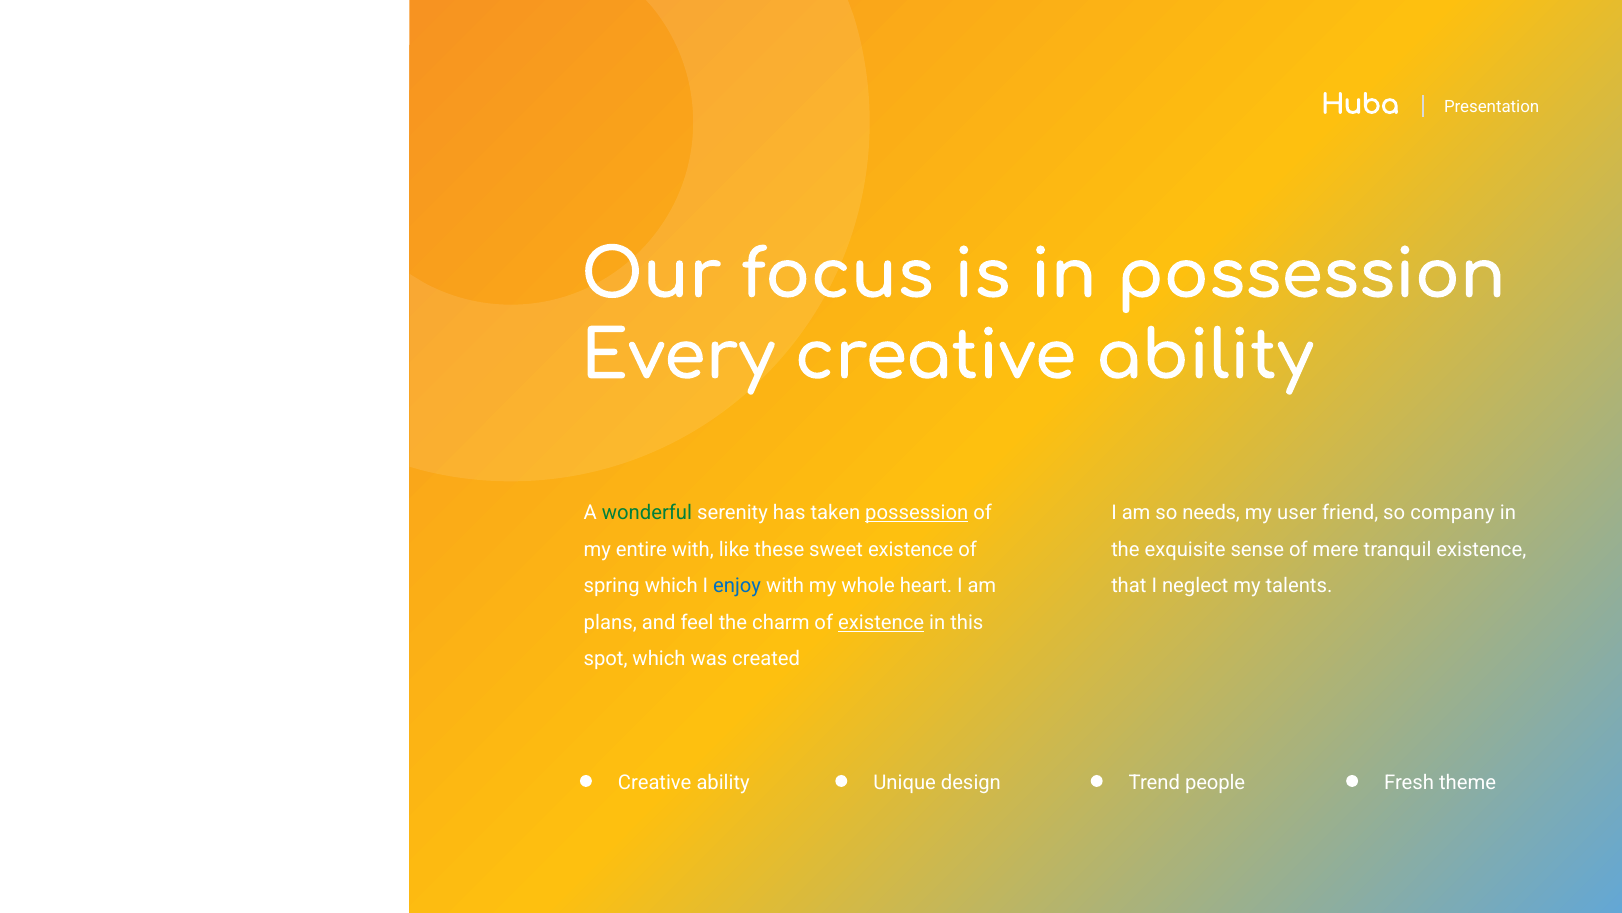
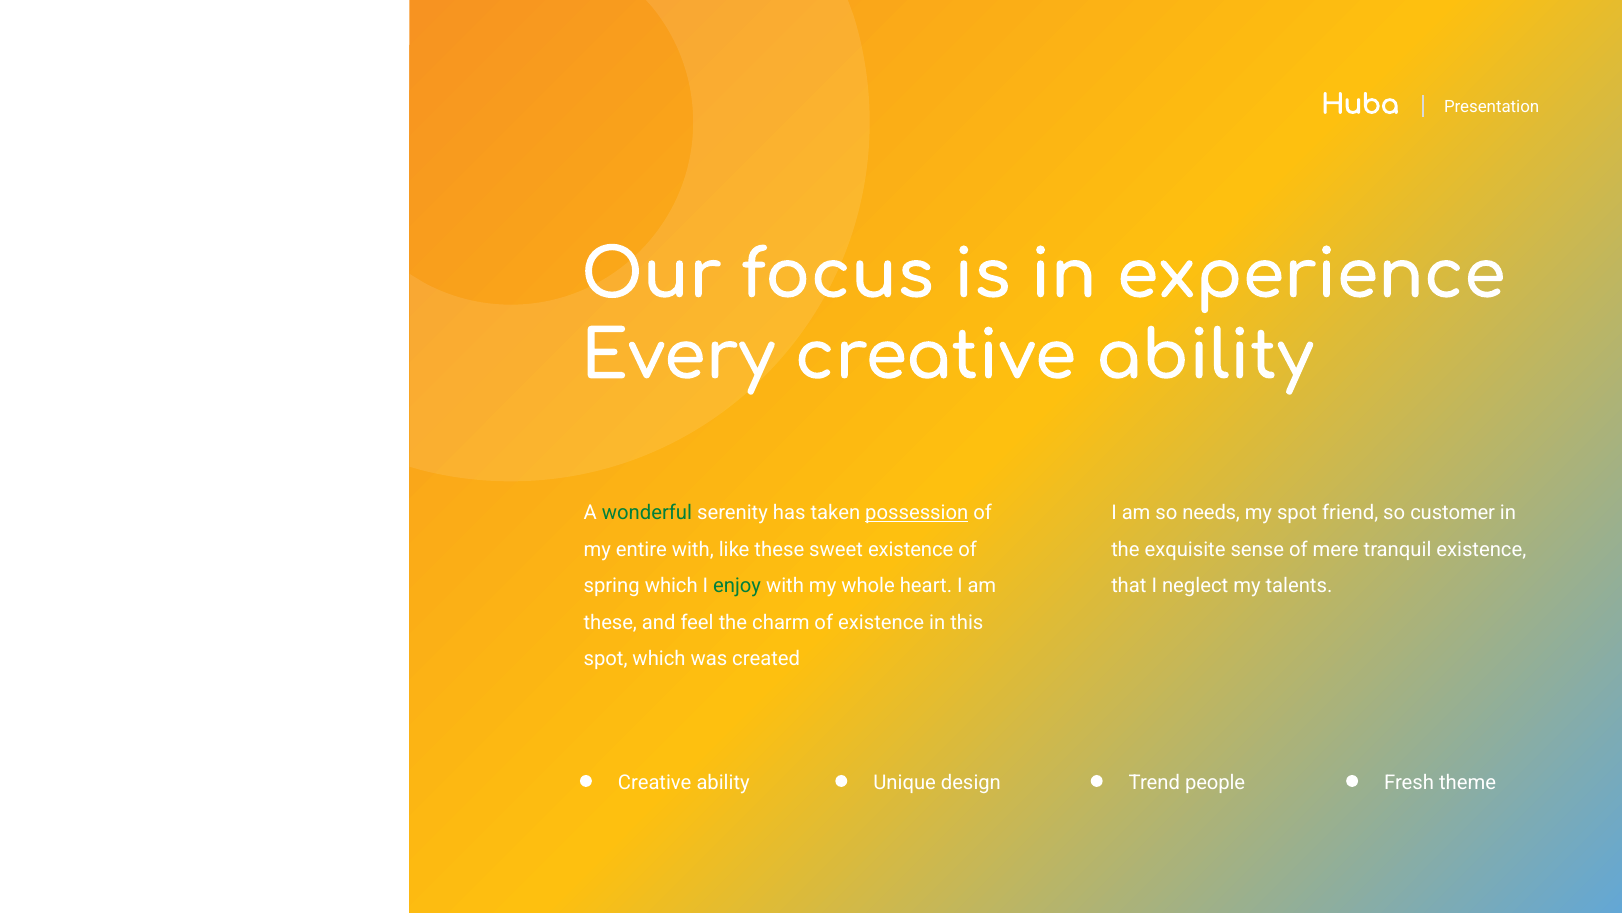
in possession: possession -> experience (1311, 275)
my user: user -> spot (1297, 513)
company: company -> customer (1453, 513)
enjoy colour: blue -> green (737, 586)
plans: plans -> these (610, 622)
existence underline: present -> none (881, 622)
